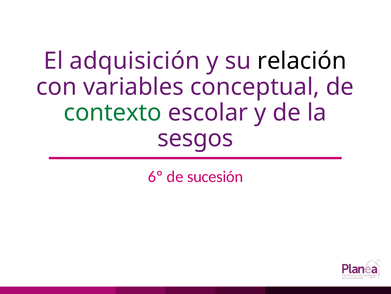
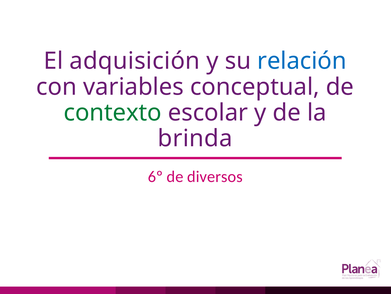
relación colour: black -> blue (302, 61)
sesgos: sesgos -> brinda (195, 138)
sucesión: sucesión -> diversos (215, 176)
